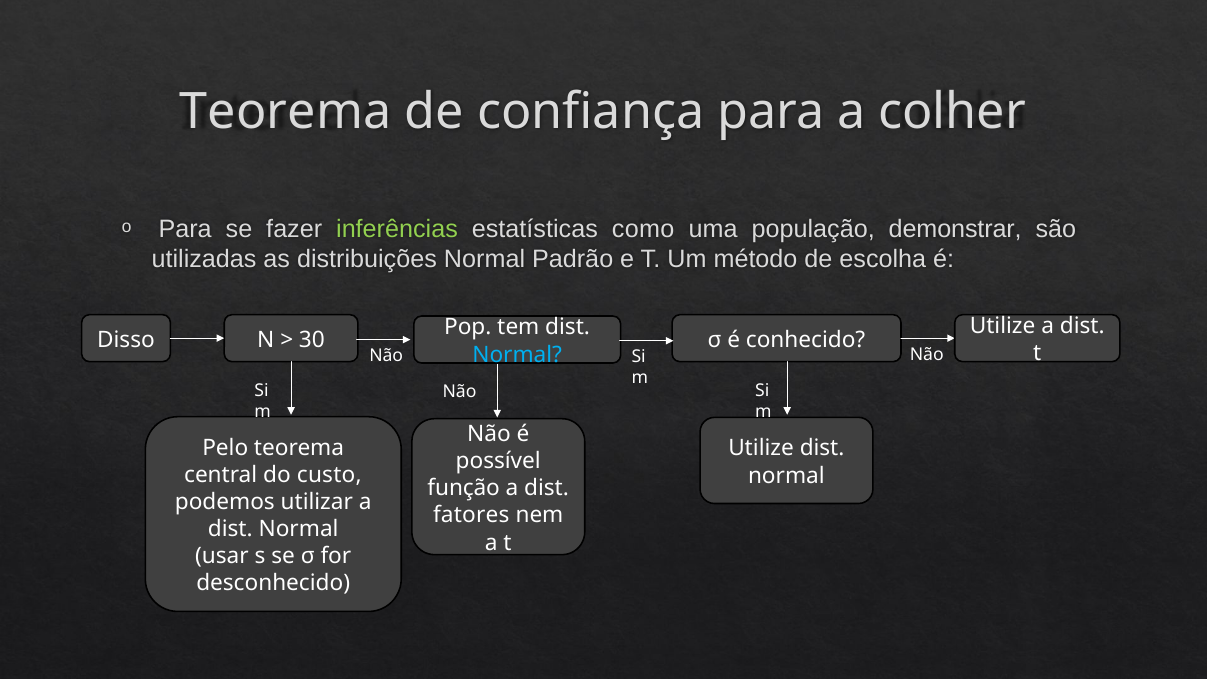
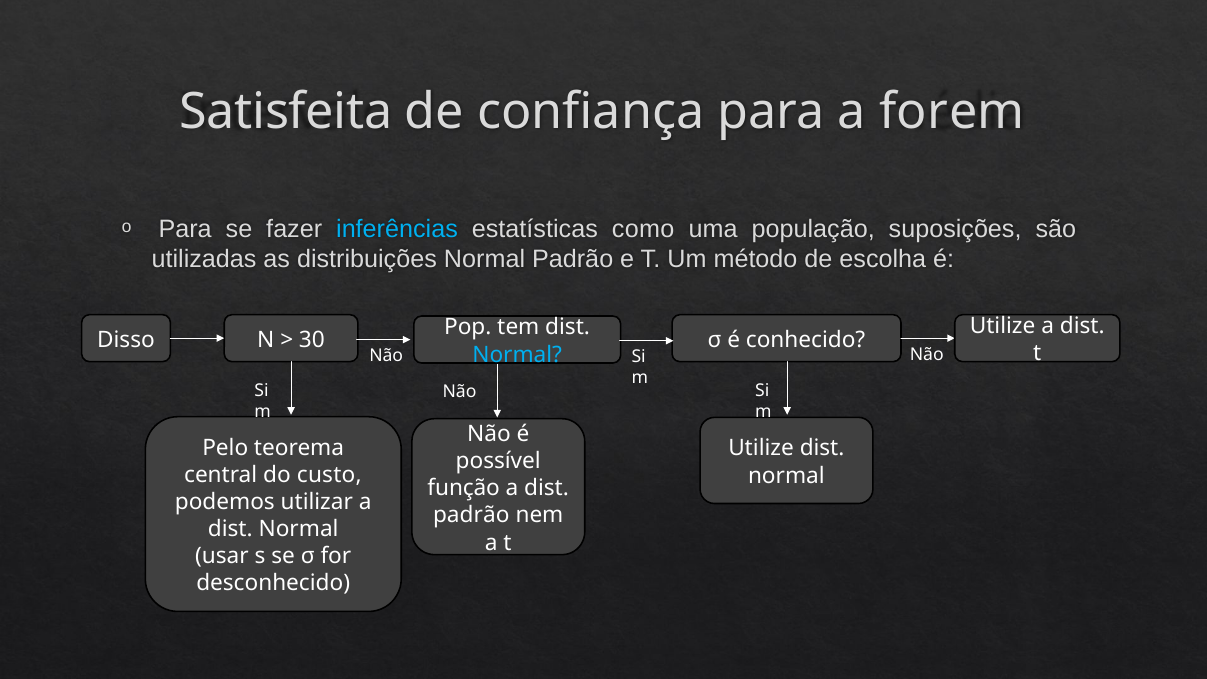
Teorema: Teorema -> Satisfeita (286, 112)
colher: colher -> forem (952, 112)
inferências colour: light green -> light blue (397, 229)
demonstrar: demonstrar -> suposições (955, 229)
fatores: fatores -> padrão (471, 515)
